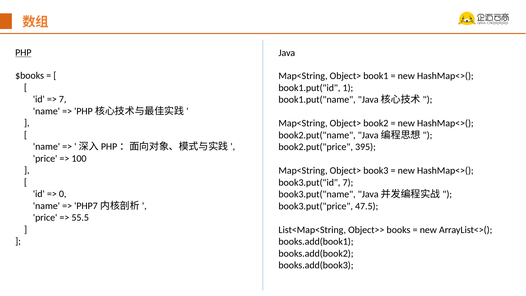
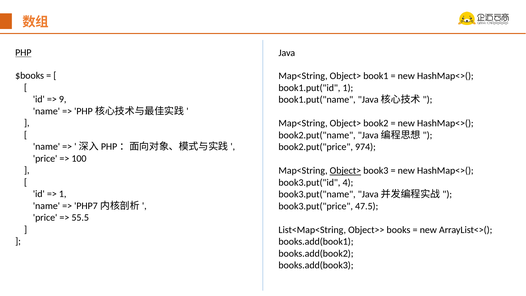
7: 7 -> 9 (63, 99)
395: 395 -> 974 (365, 147)
Object> underline: none -> present (345, 171)
book3.put("id 7: 7 -> 4 (348, 182)
0: 0 -> 1 (63, 194)
